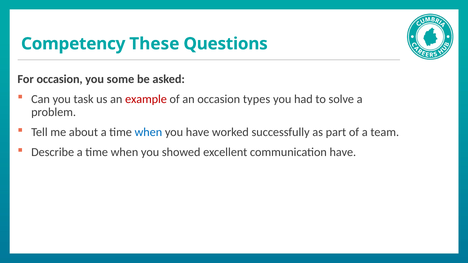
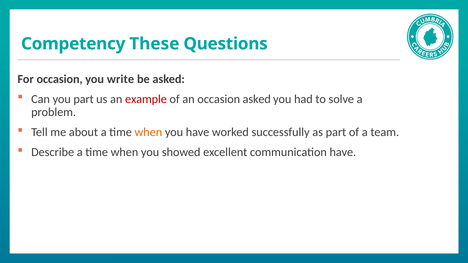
some: some -> write (120, 79)
you task: task -> part (84, 99)
occasion types: types -> asked (257, 99)
when colour: blue -> orange (148, 132)
